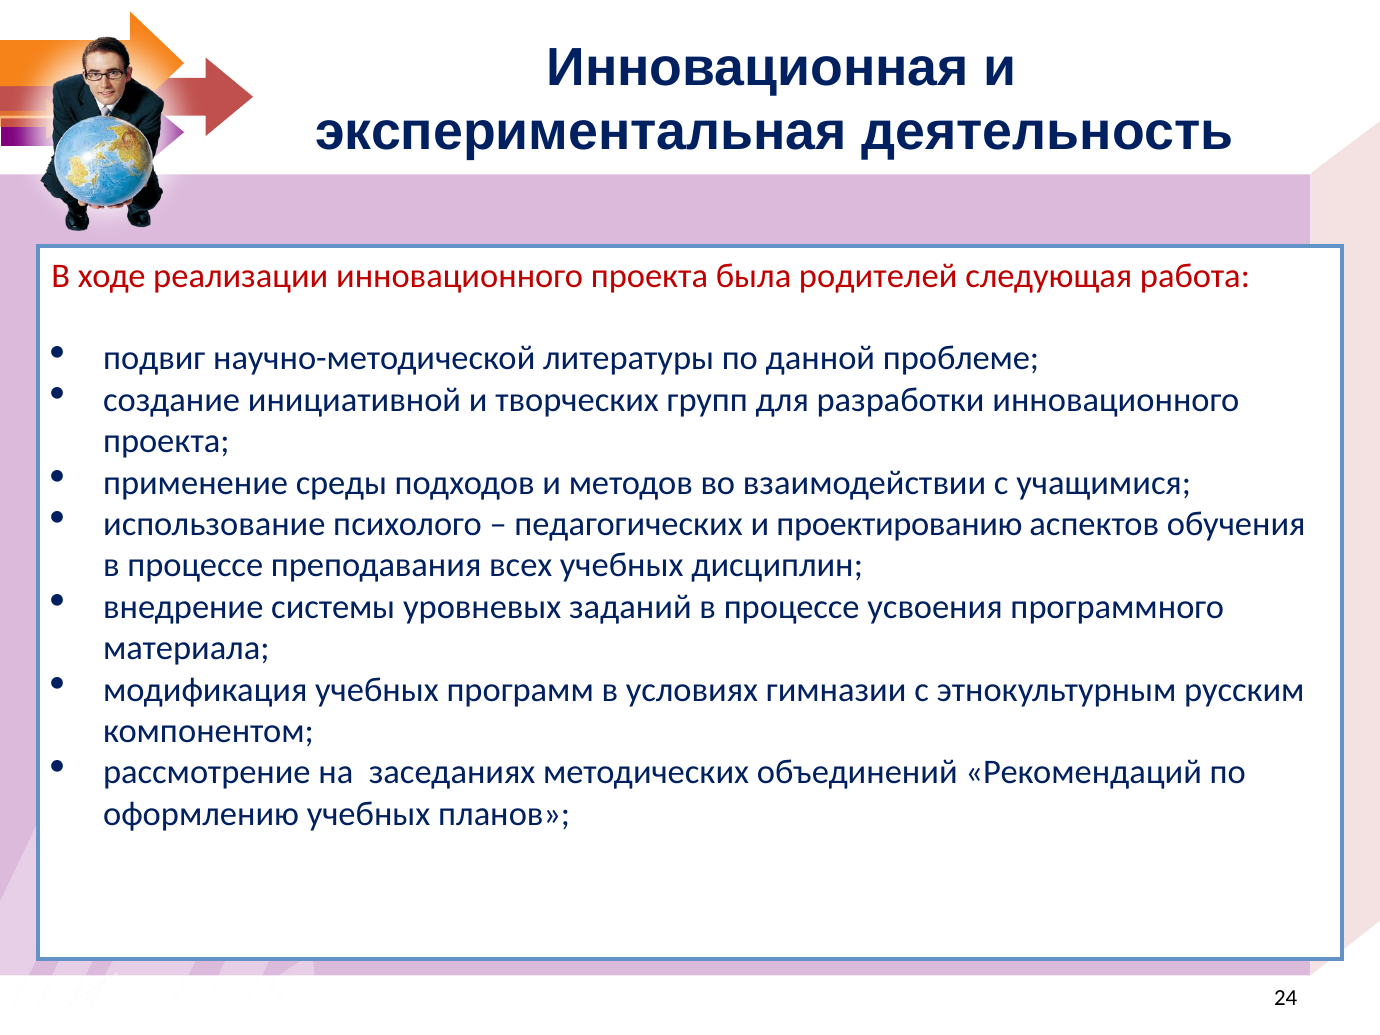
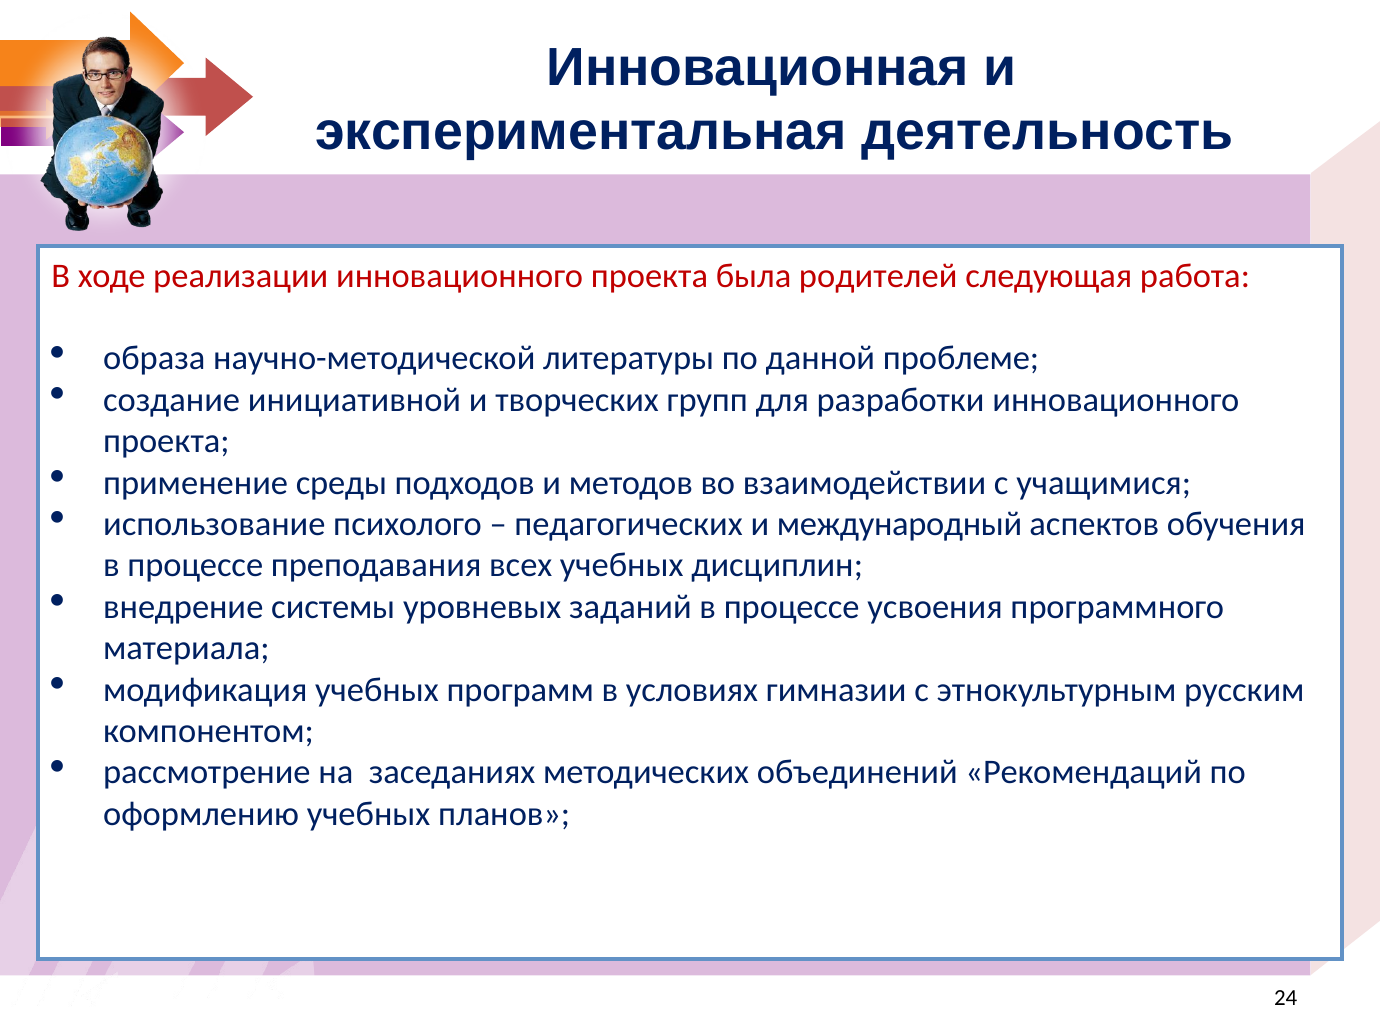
подвиг: подвиг -> образа (154, 358)
проектированию: проектированию -> международный (900, 524)
